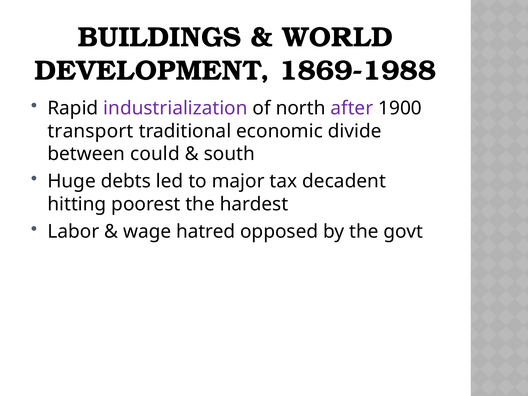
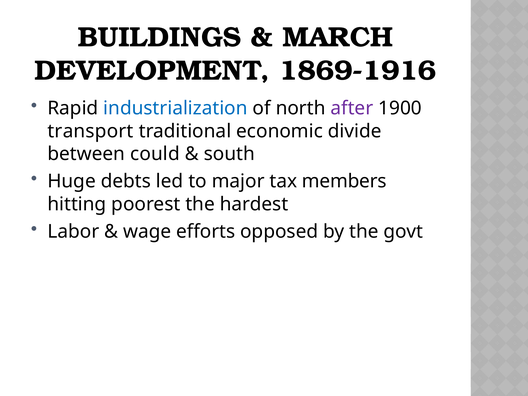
WORLD: WORLD -> MARCH (338, 37)
1869-1988: 1869-1988 -> 1869-1916 (358, 71)
industrialization colour: purple -> blue (175, 108)
decadent: decadent -> members (344, 181)
hatred: hatred -> efforts (206, 231)
